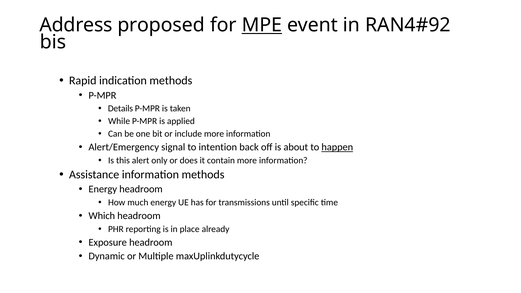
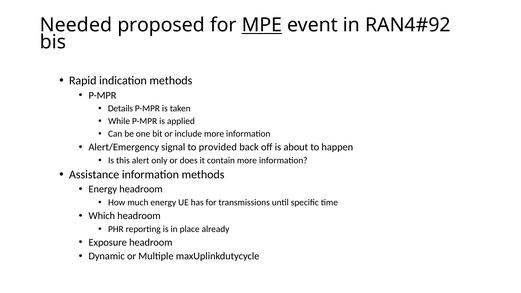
Address: Address -> Needed (76, 25)
intention: intention -> provided (218, 147)
happen underline: present -> none (337, 147)
